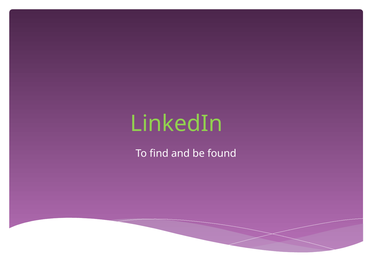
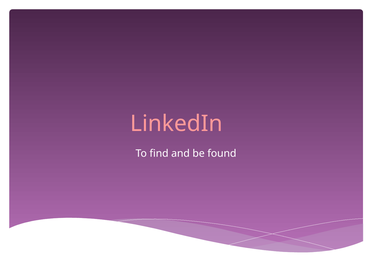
LinkedIn colour: light green -> pink (176, 124)
